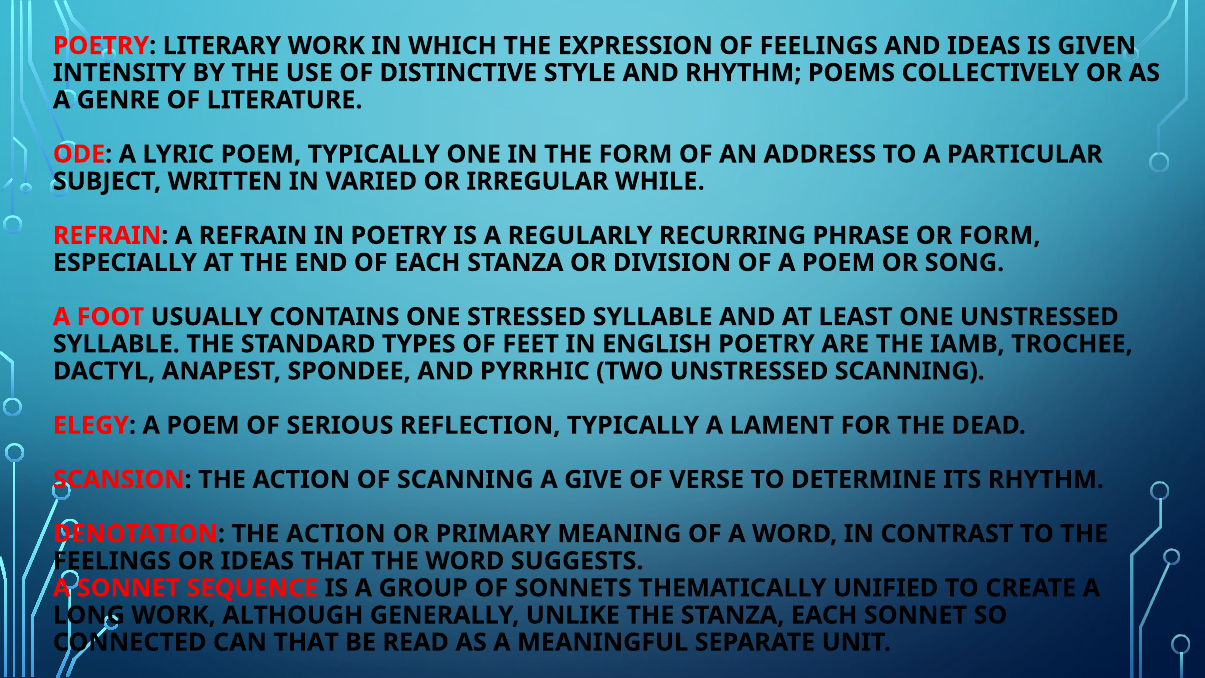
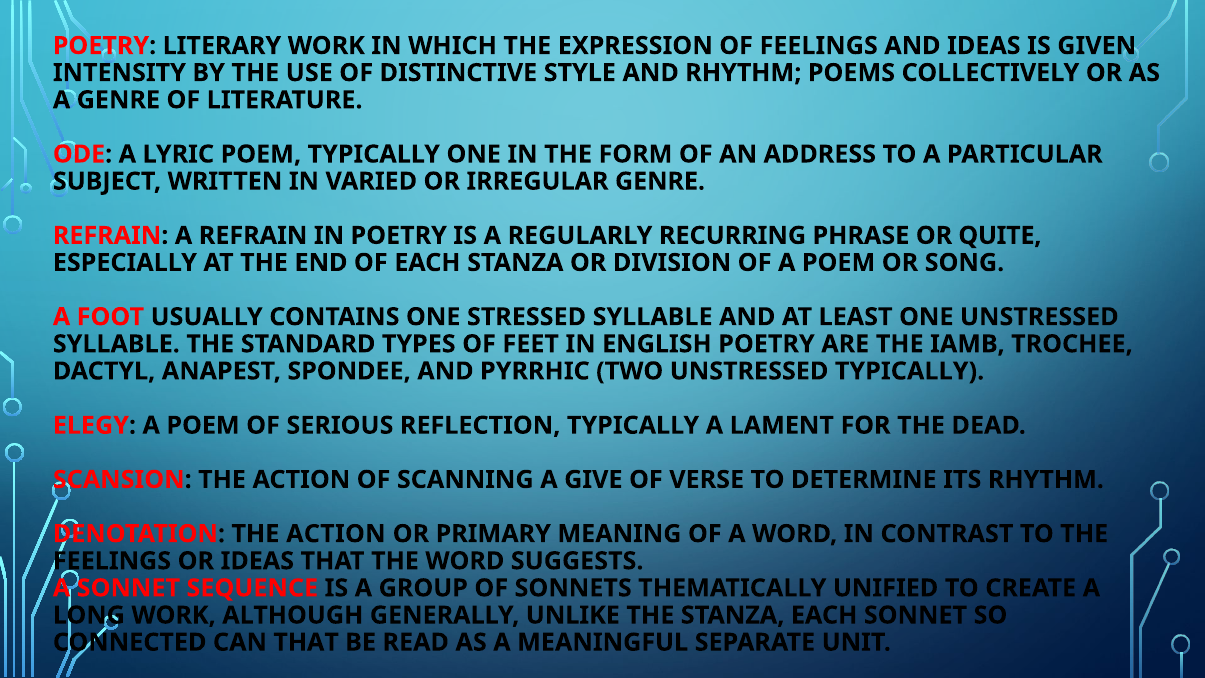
IRREGULAR WHILE: WHILE -> GENRE (660, 181)
OR FORM: FORM -> QUITE (1000, 236)
UNSTRESSED SCANNING: SCANNING -> TYPICALLY (910, 371)
